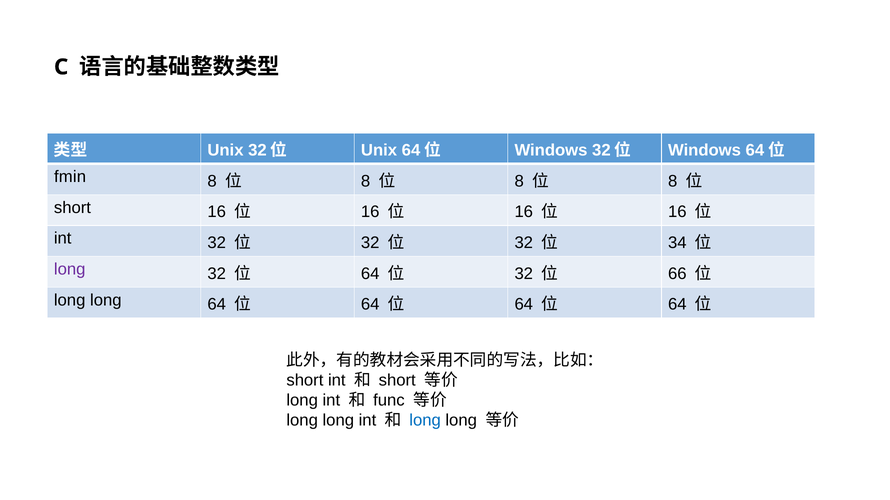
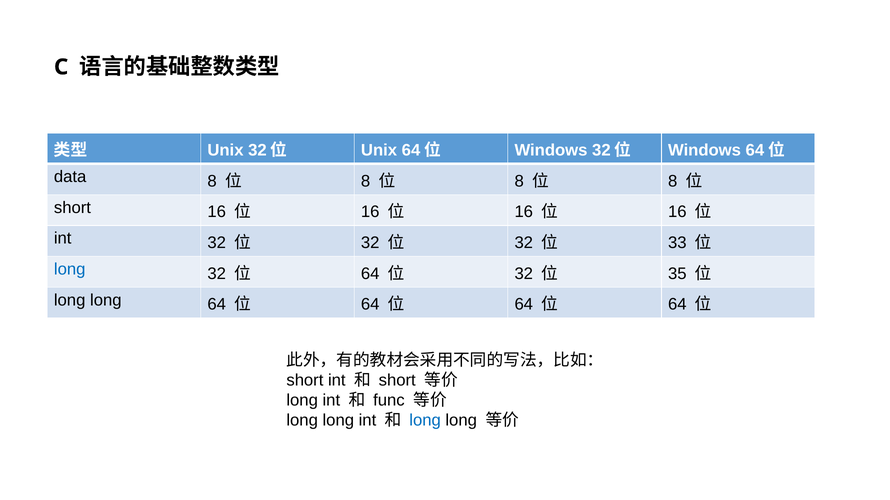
fmin: fmin -> data (70, 177)
34: 34 -> 33 (677, 243)
long colour: purple -> blue (70, 270)
66: 66 -> 35 (677, 274)
